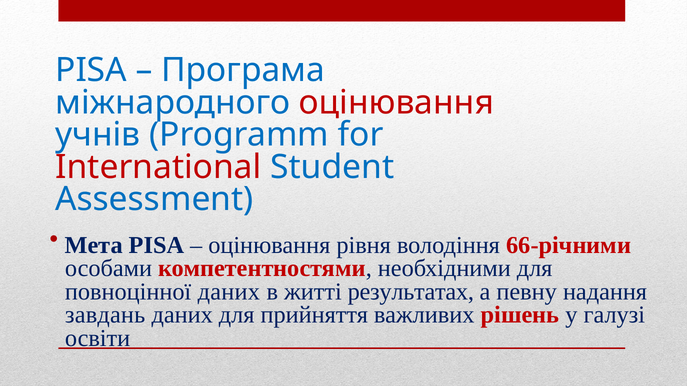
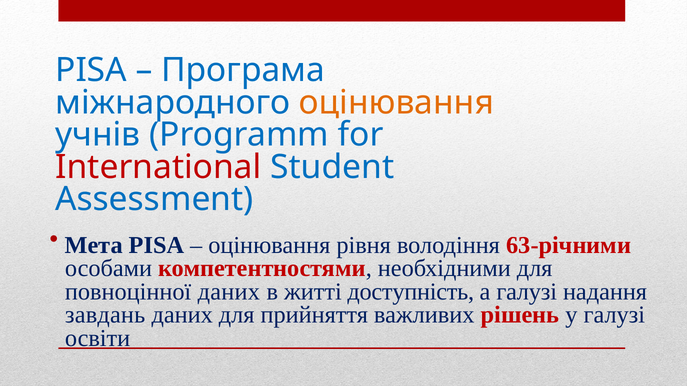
оцінювання colour: red -> orange (396, 103)
66-річними: 66-річними -> 63-річними (569, 245)
результатах: результатах -> доступність (411, 292)
а певну: певну -> галузі (527, 292)
